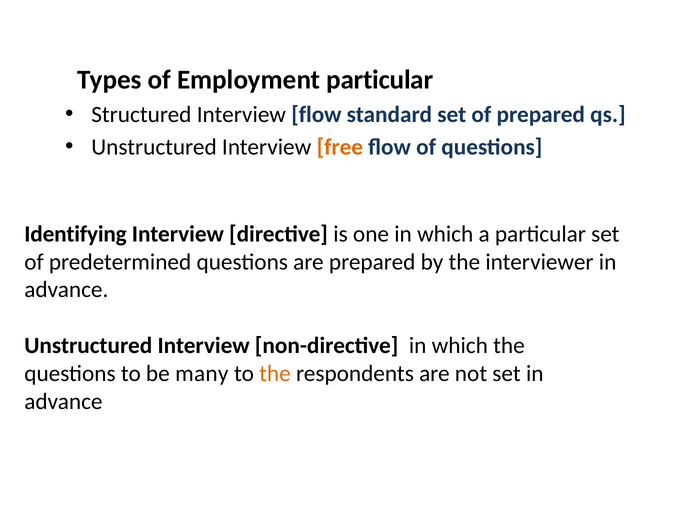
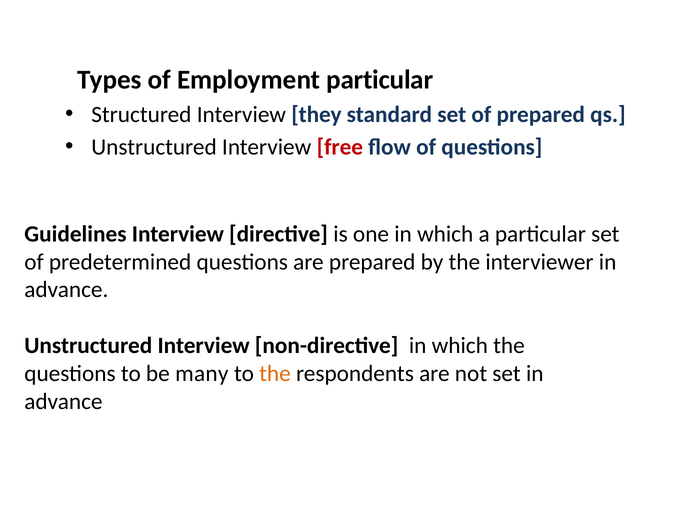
Interview flow: flow -> they (316, 114)
free colour: orange -> red (340, 147)
Identifying: Identifying -> Guidelines (75, 234)
